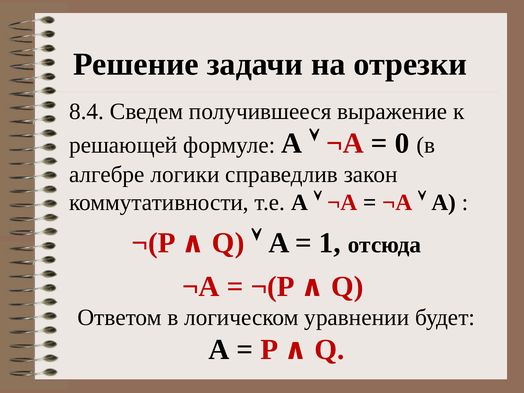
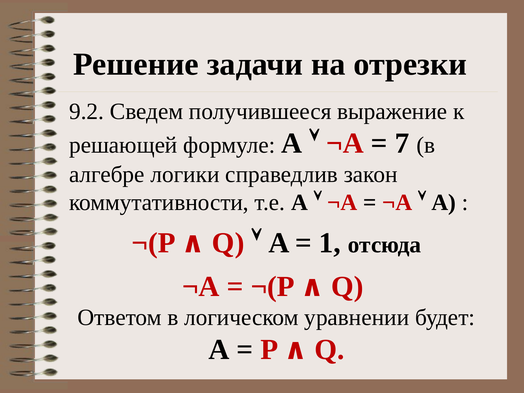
8.4: 8.4 -> 9.2 (87, 111)
0: 0 -> 7 (402, 143)
